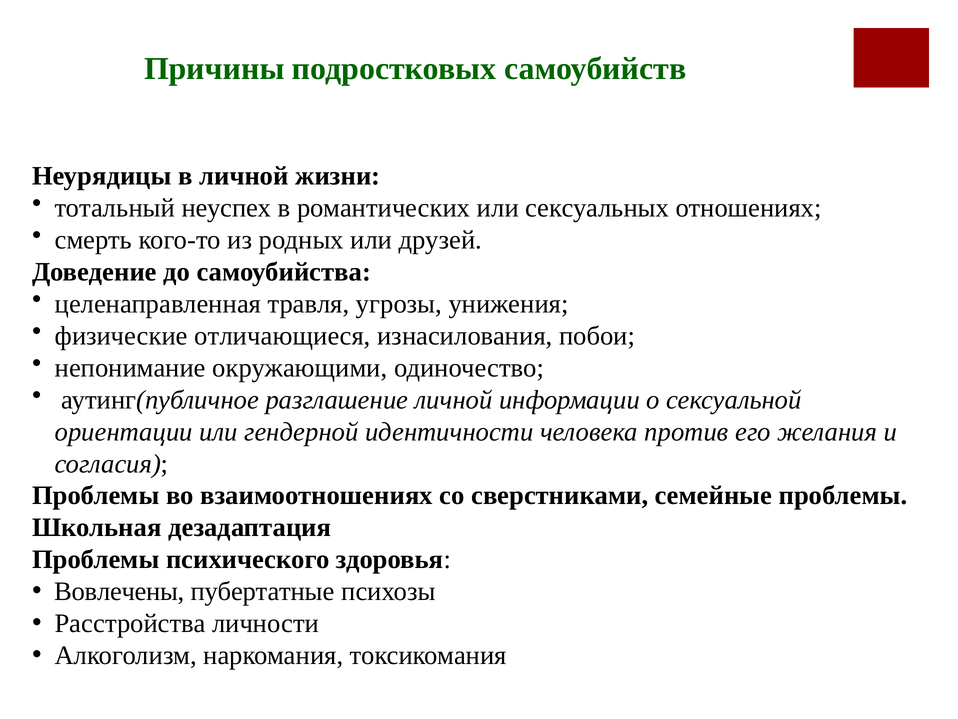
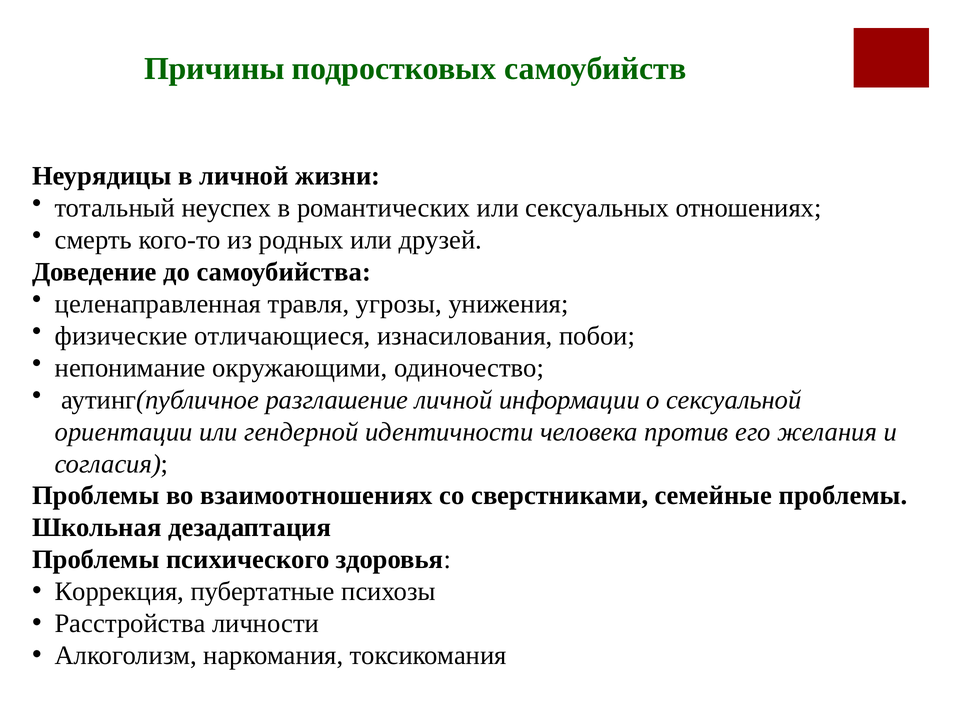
Вовлечены: Вовлечены -> Коррекция (119, 591)
